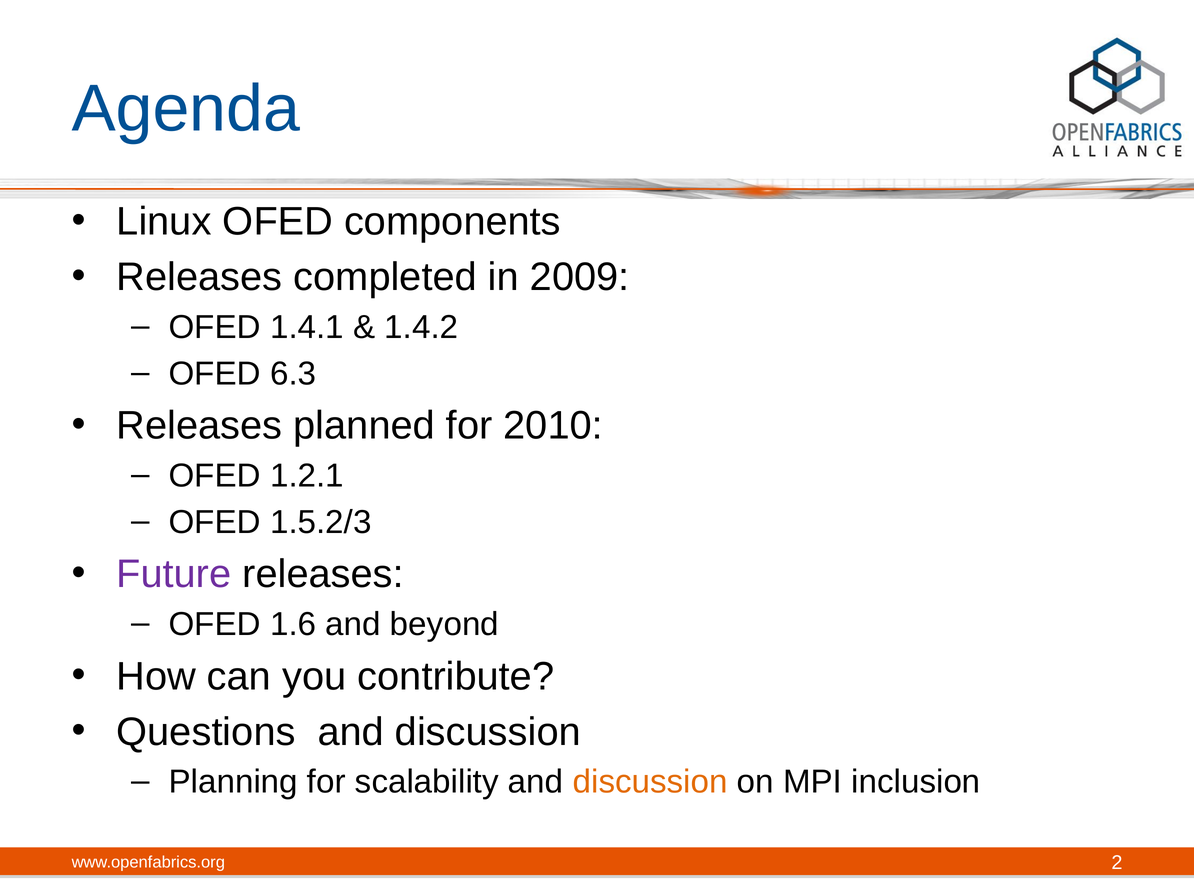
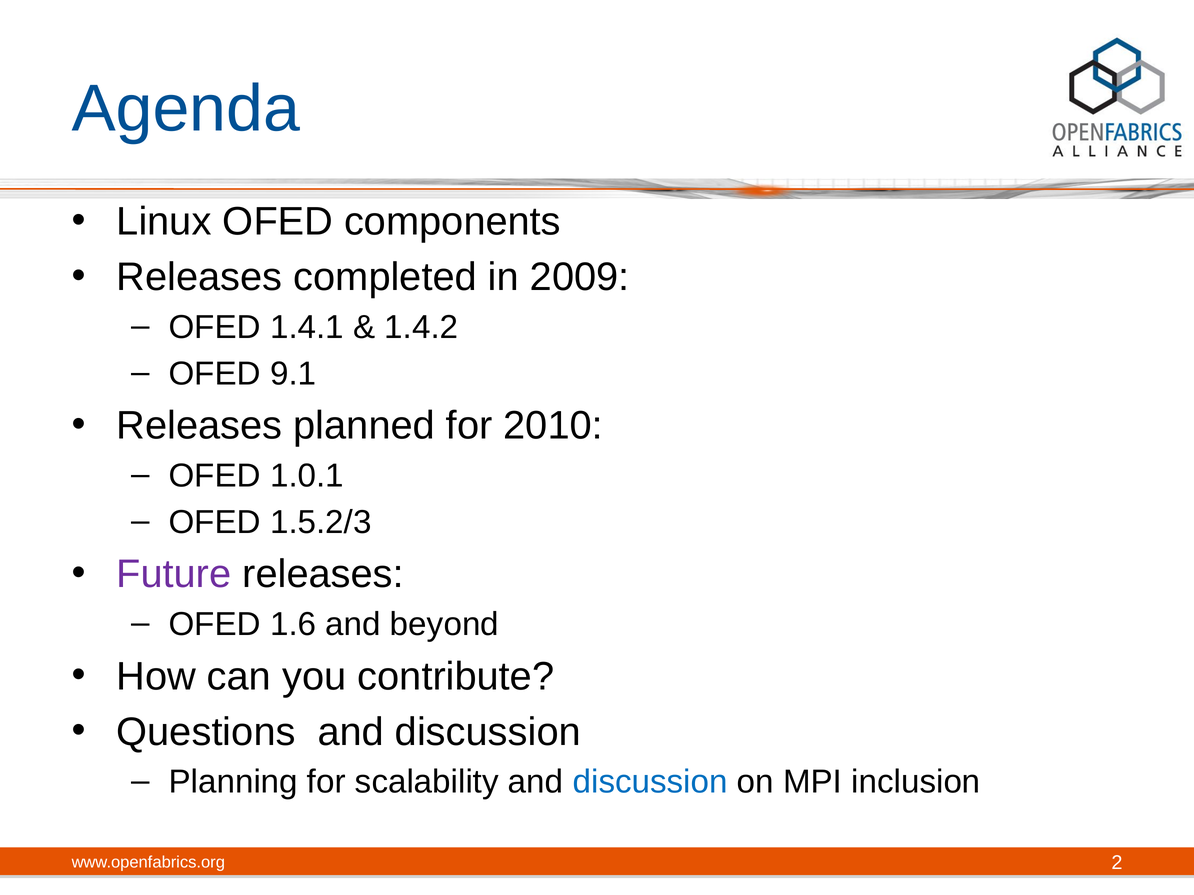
6.3: 6.3 -> 9.1 (293, 374)
1.2.1: 1.2.1 -> 1.0.1 (307, 476)
discussion colour: orange -> blue (650, 782)
